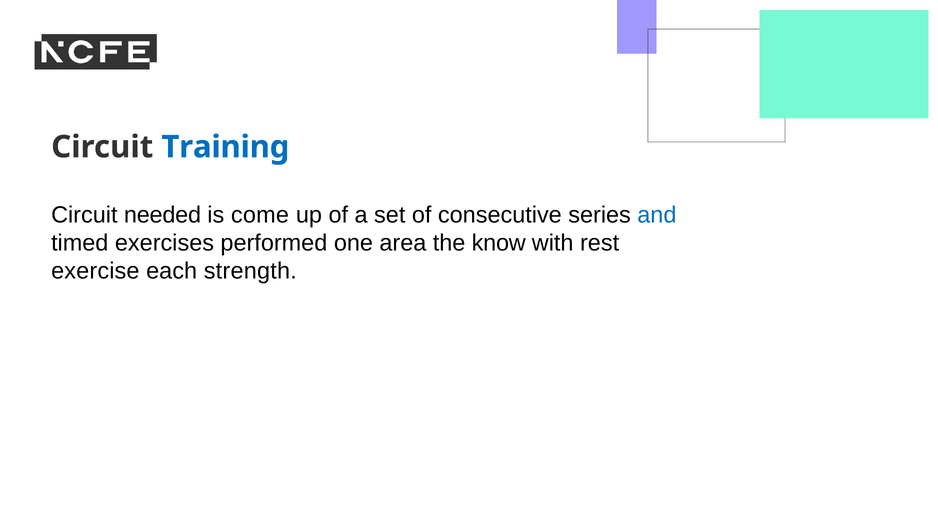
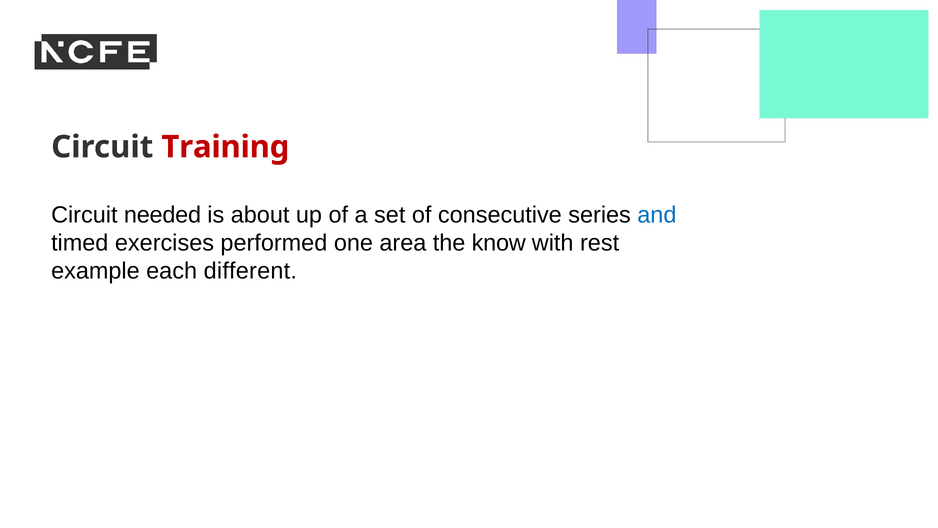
Training colour: blue -> red (225, 147)
come: come -> about (260, 215)
exercise: exercise -> example (95, 271)
strength: strength -> different (250, 271)
